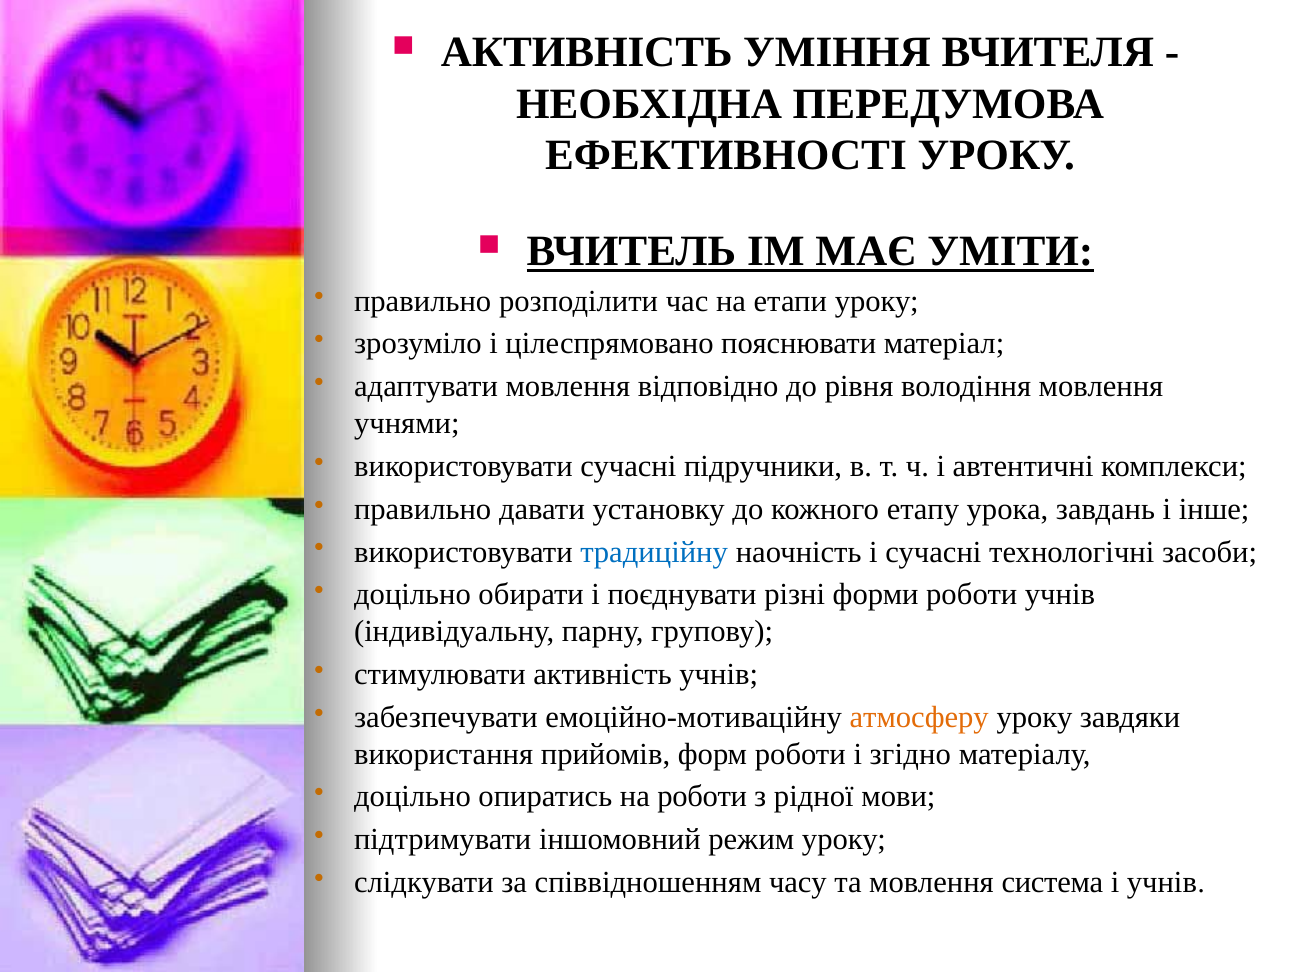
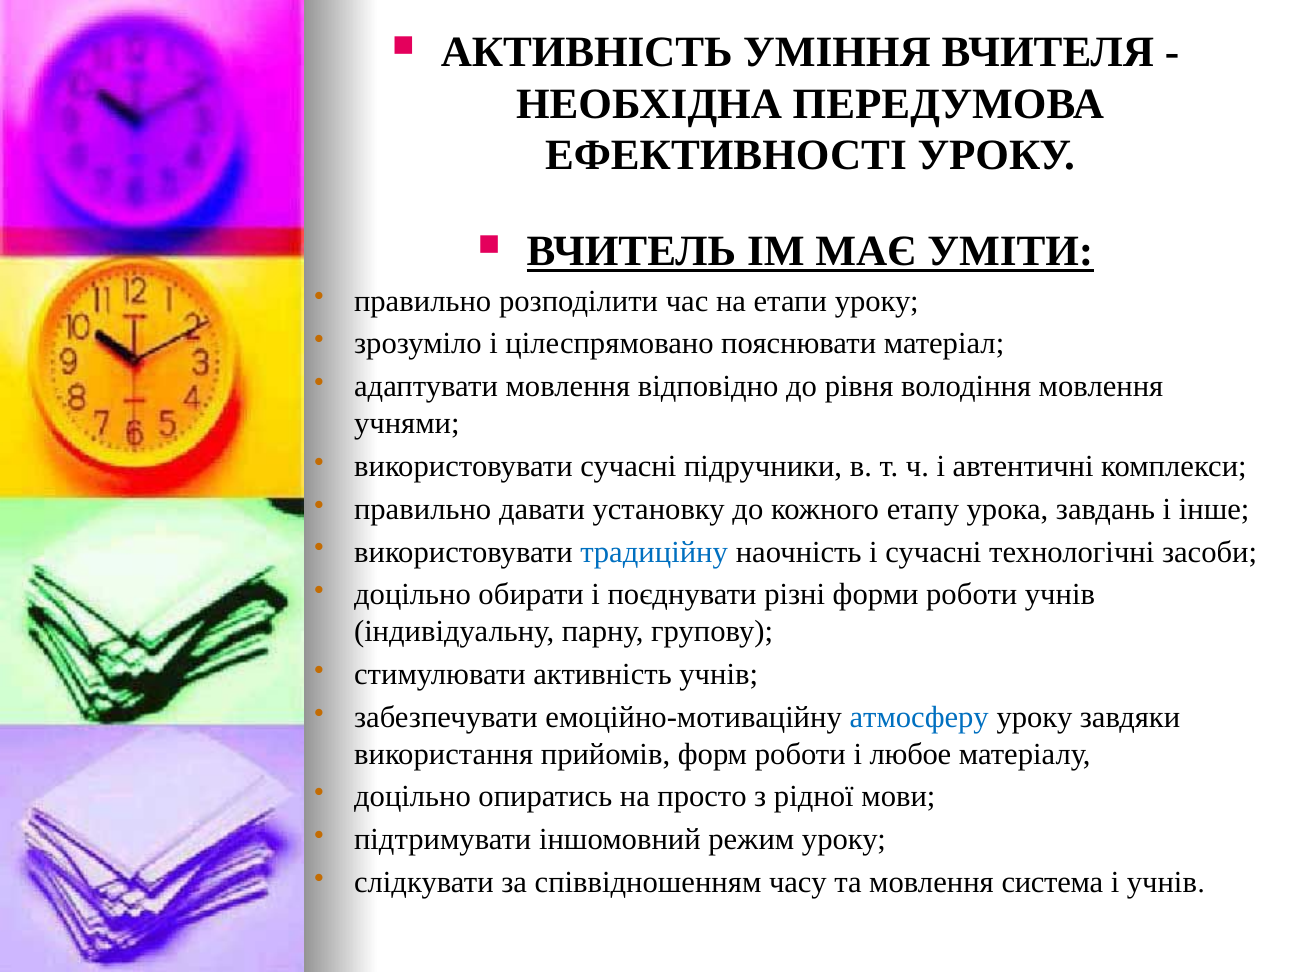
атмосферу colour: orange -> blue (919, 717)
згідно: згідно -> любое (910, 754)
на роботи: роботи -> просто (702, 797)
